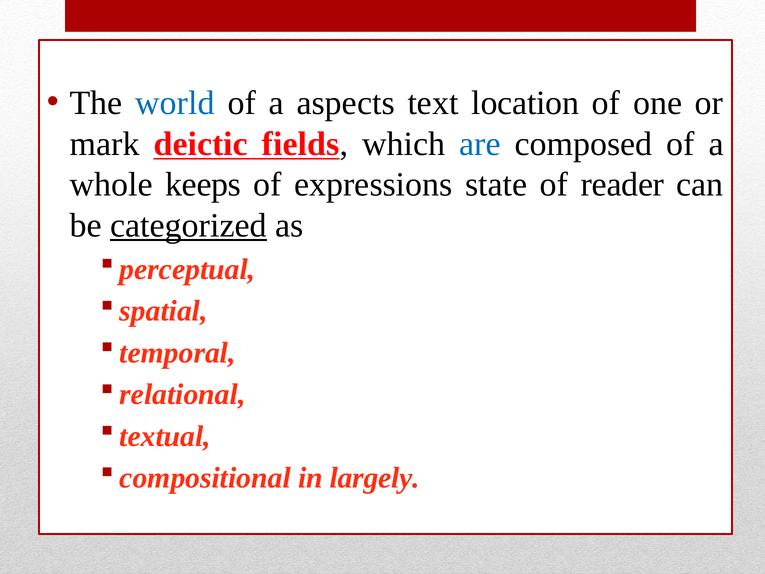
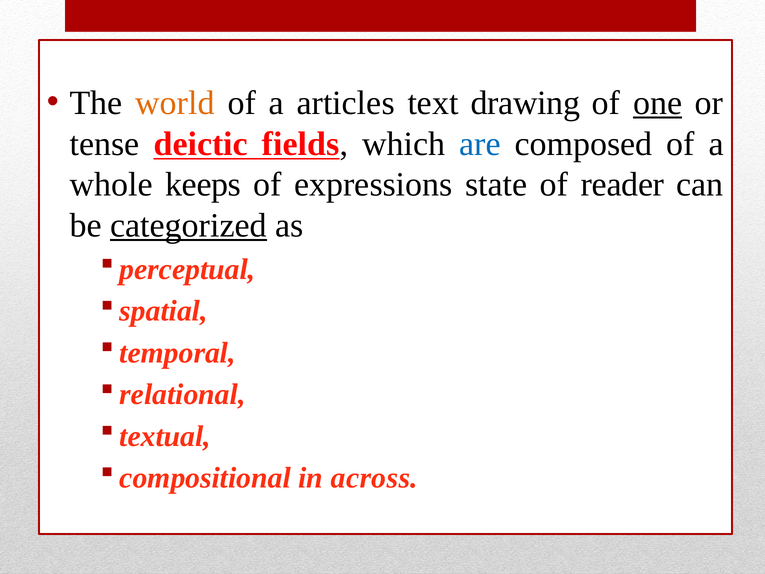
world colour: blue -> orange (175, 103)
aspects: aspects -> articles (346, 103)
location: location -> drawing (525, 103)
one underline: none -> present (658, 103)
mark: mark -> tense (105, 144)
largely: largely -> across (374, 478)
